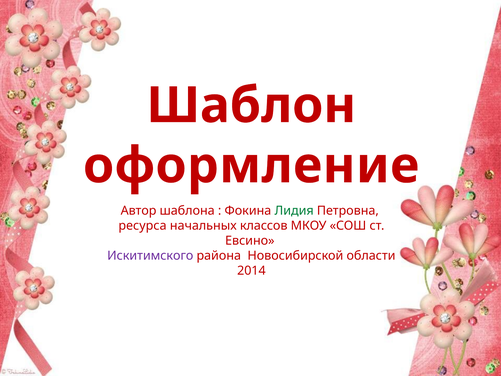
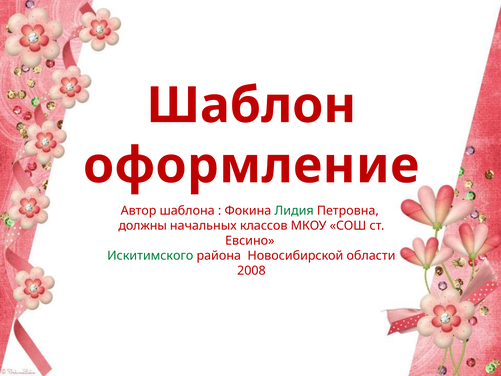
ресурса: ресурса -> должны (143, 226)
Искитимского colour: purple -> green (150, 256)
2014: 2014 -> 2008 (251, 271)
